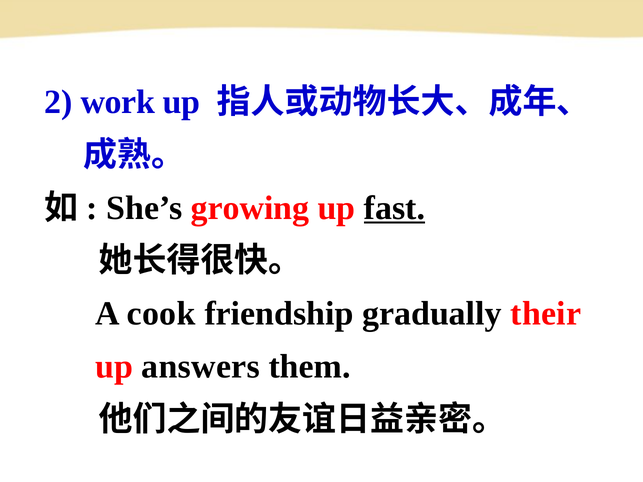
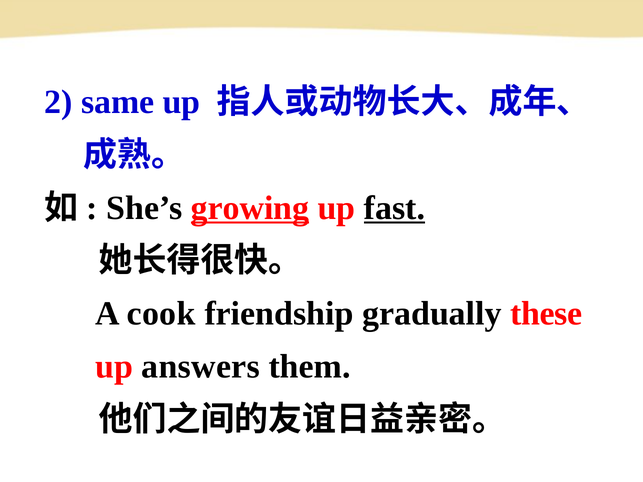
work: work -> same (118, 102)
growing underline: none -> present (250, 208)
their: their -> these (546, 314)
